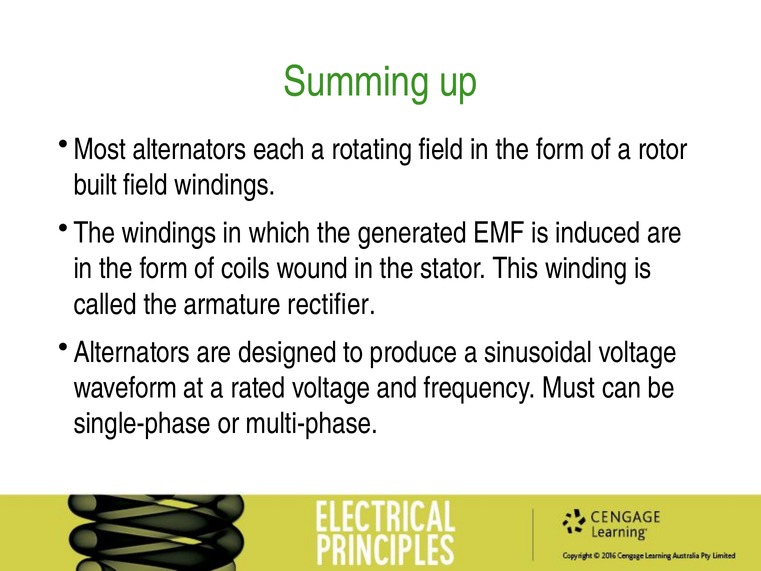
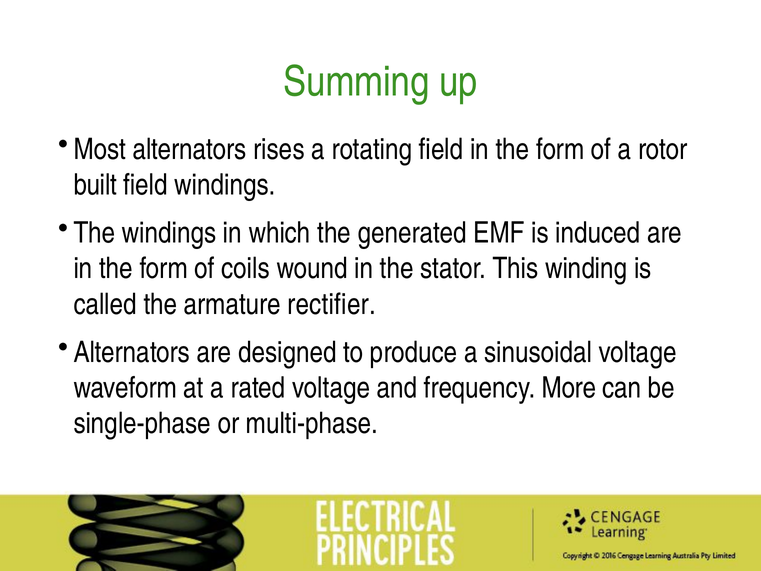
each: each -> rises (279, 149)
Must: Must -> More (569, 388)
